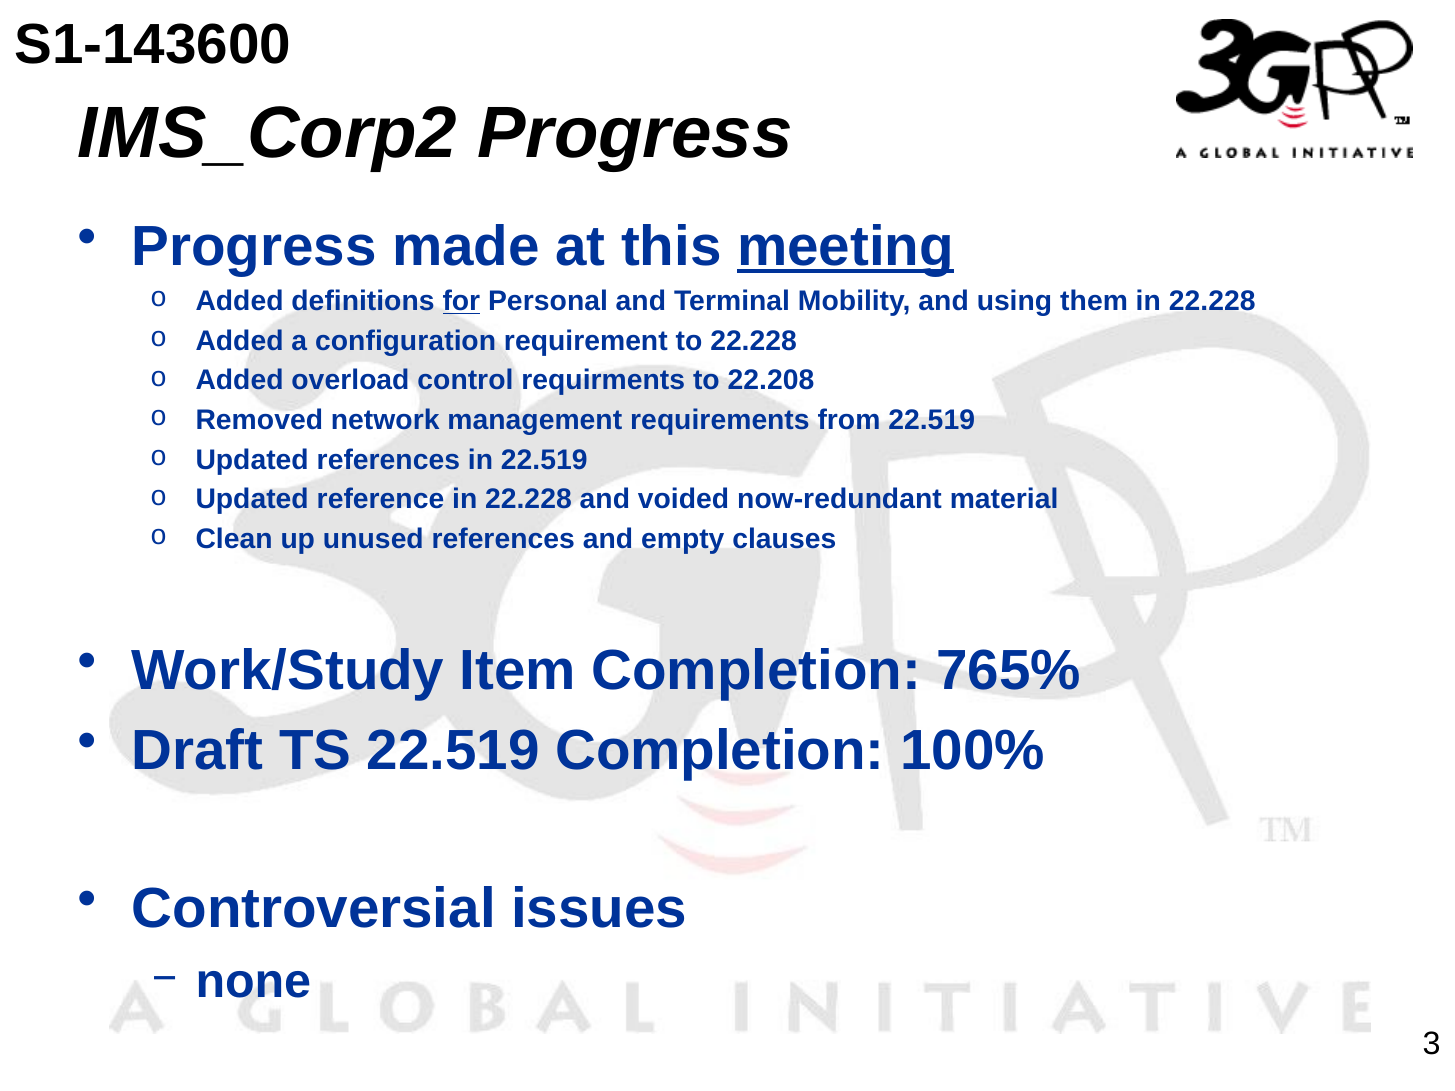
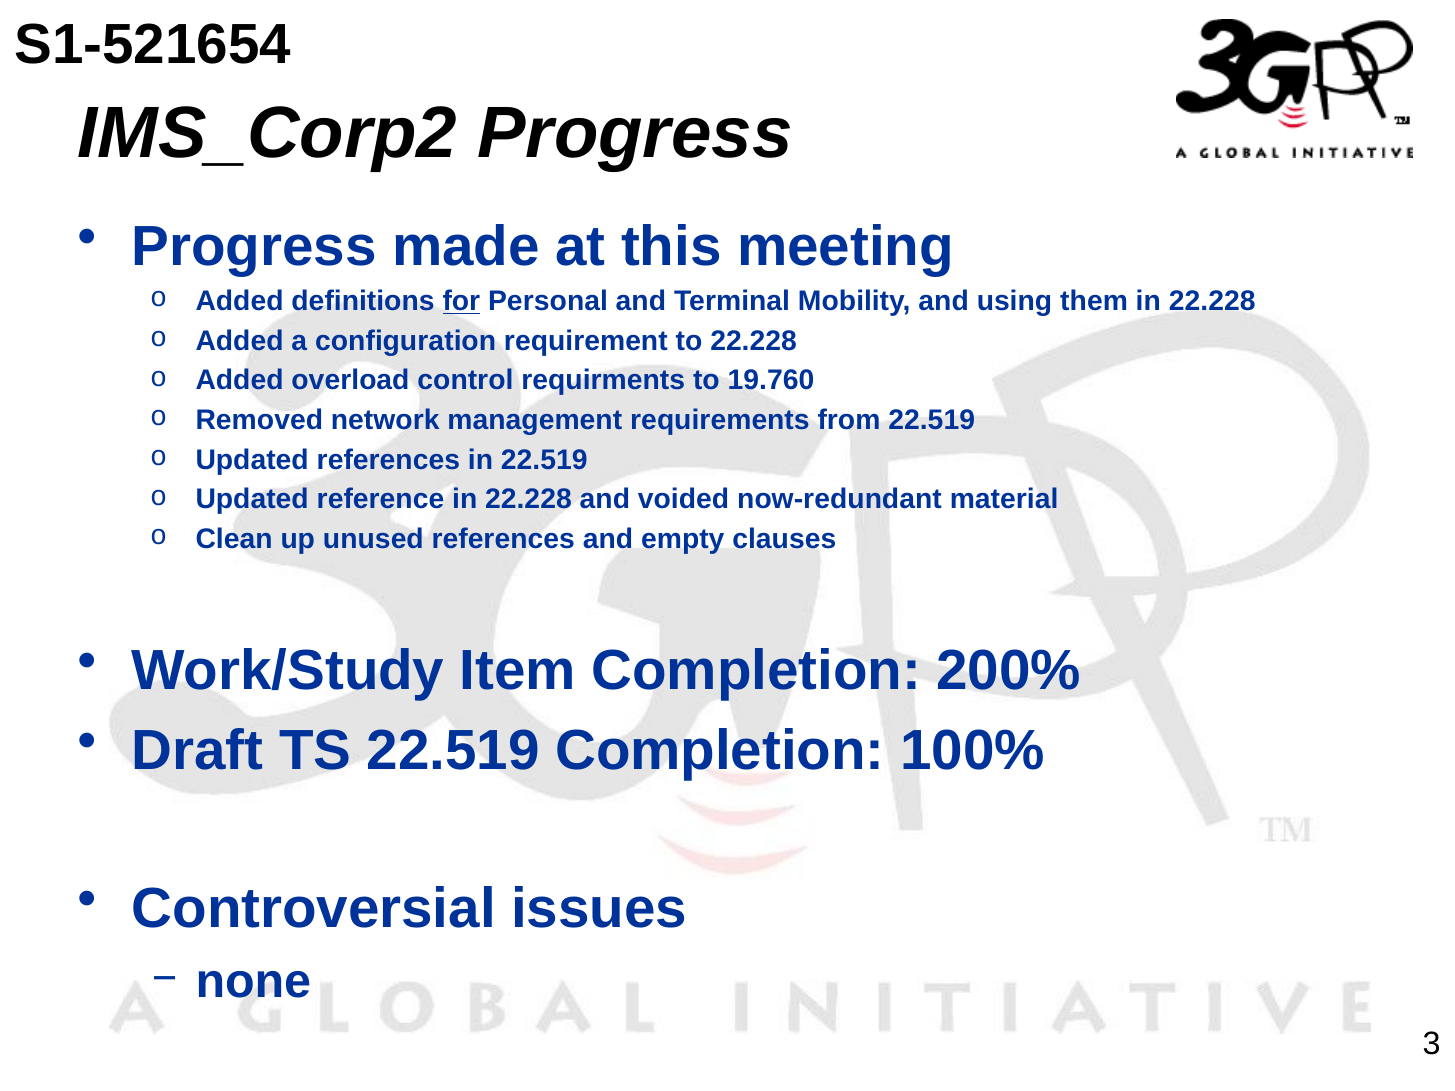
S1-143600: S1-143600 -> S1-521654 (153, 45)
meeting underline: present -> none (845, 247)
22.208: 22.208 -> 19.760 (771, 381)
765%: 765% -> 200% (1009, 671)
